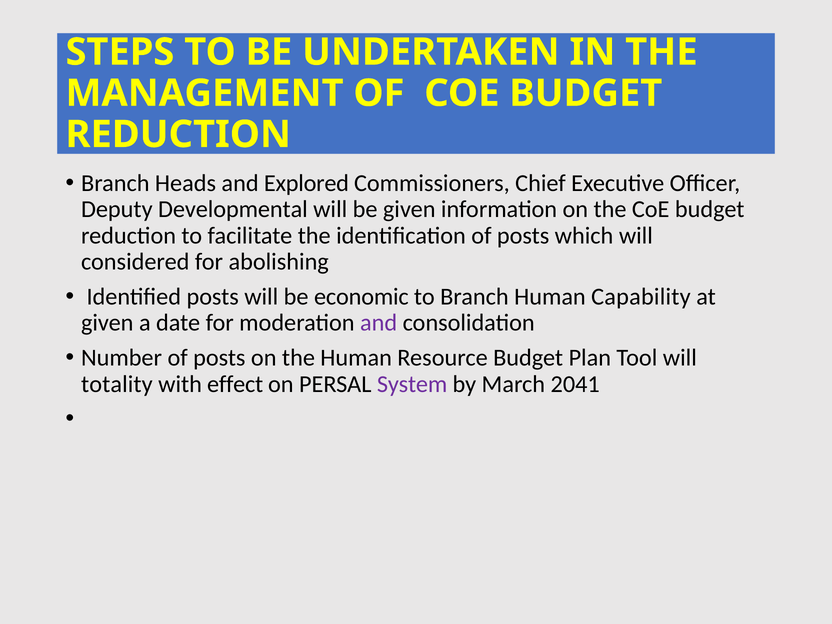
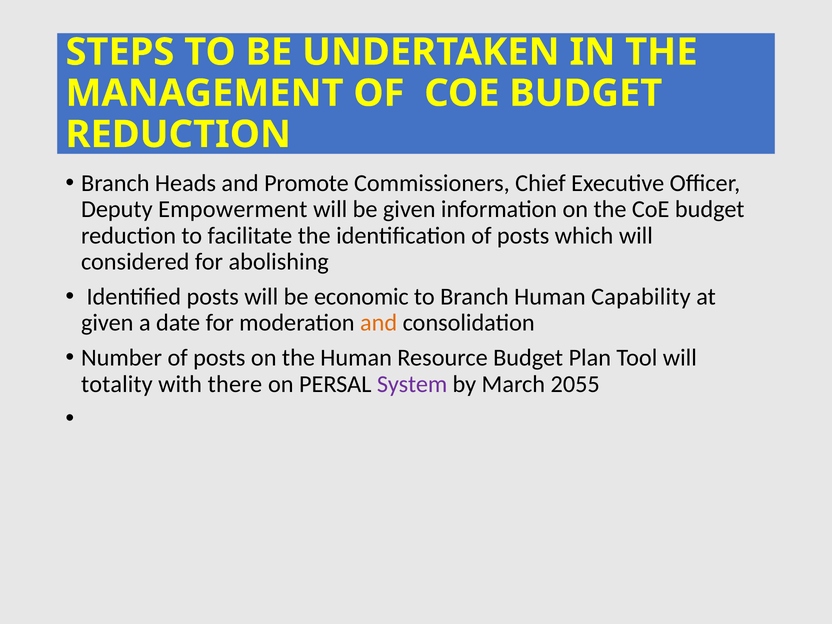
Explored: Explored -> Promote (306, 183)
Developmental: Developmental -> Empowerment (233, 209)
and colour: purple -> orange (379, 323)
effect: effect -> there (235, 384)
2041: 2041 -> 2055 (575, 384)
